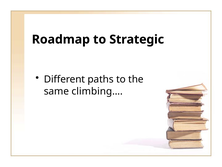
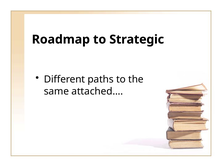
climbing…: climbing… -> attached… (97, 91)
